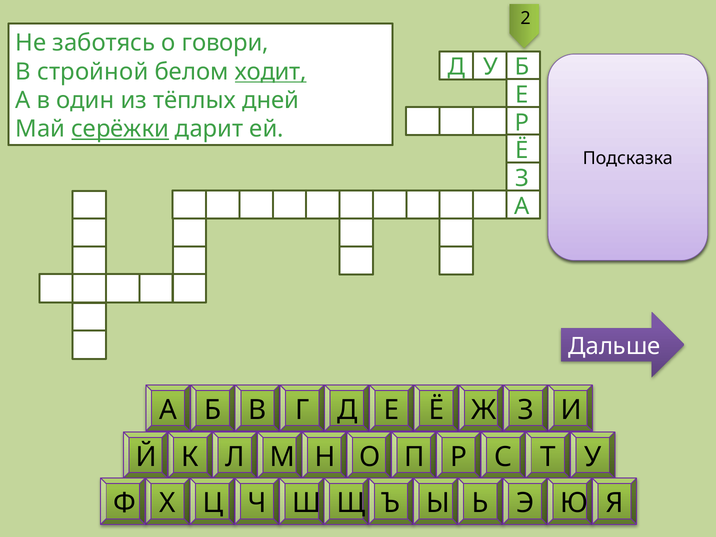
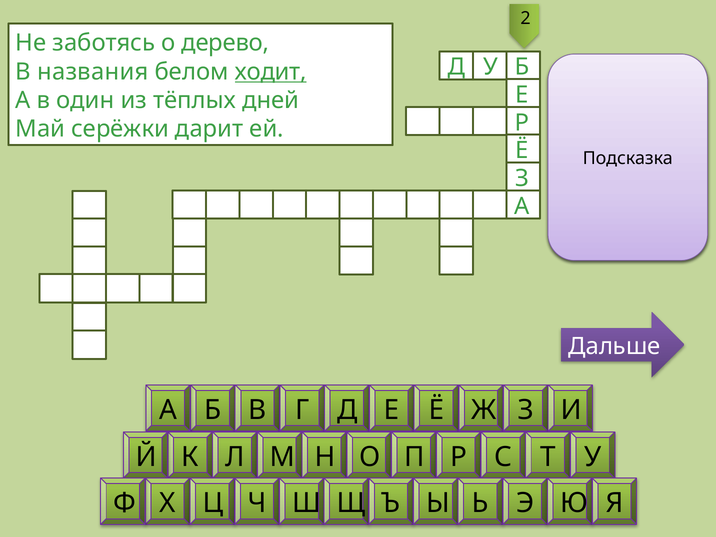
говори: говори -> дерево (225, 43)
стройной: стройной -> названия (93, 72)
серёжки underline: present -> none (120, 129)
